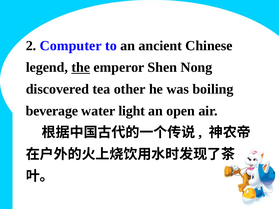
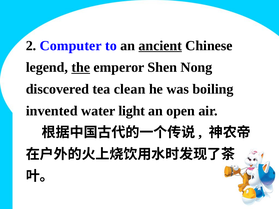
ancient underline: none -> present (160, 46)
other: other -> clean (130, 89)
beverage: beverage -> invented (52, 111)
